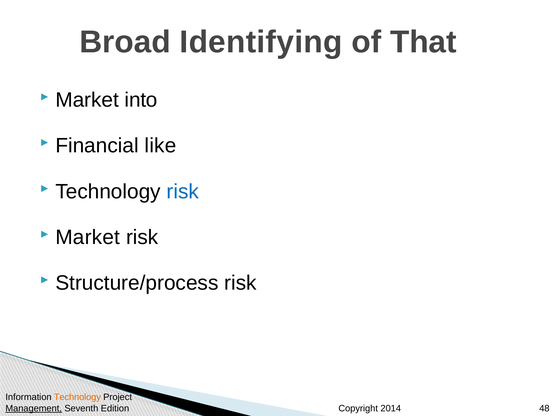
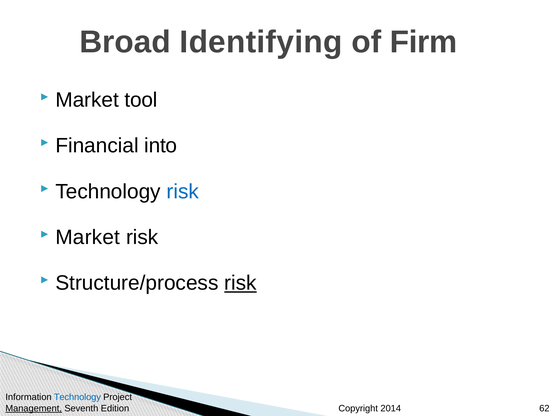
That: That -> Firm (424, 42)
into: into -> tool (141, 100)
like: like -> into (161, 146)
risk underline: none -> present (240, 283)
Technology colour: orange -> blue (77, 397)
48: 48 -> 62 (544, 409)
